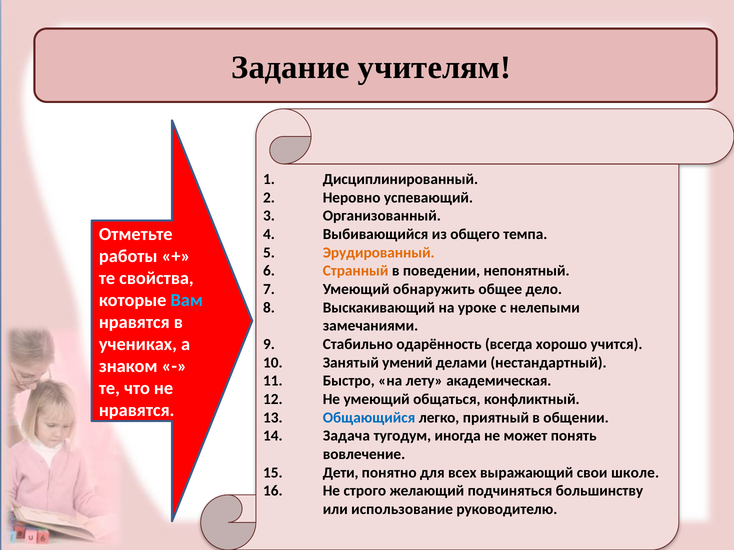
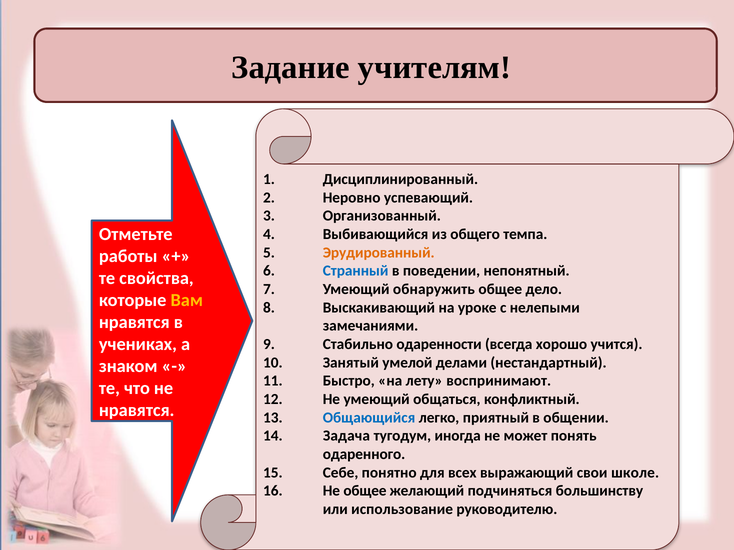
Странный colour: orange -> blue (356, 271)
Вам colour: light blue -> yellow (187, 300)
одарённость: одарённость -> одаренности (439, 345)
умений: умений -> умелой (407, 363)
академическая: академическая -> воспринимают (499, 381)
вовлечение: вовлечение -> одаренного (364, 455)
Дети: Дети -> Себе (341, 473)
Не строго: строго -> общее (365, 491)
